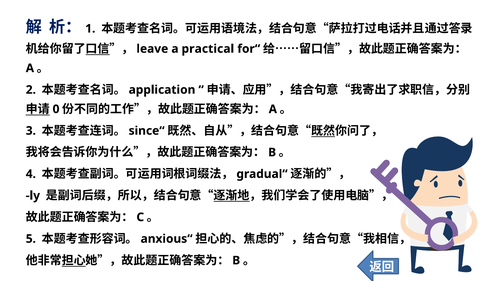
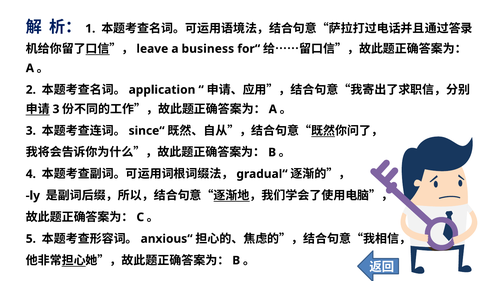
practical: practical -> business (208, 49)
0: 0 -> 3 (56, 109)
